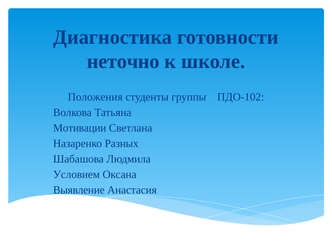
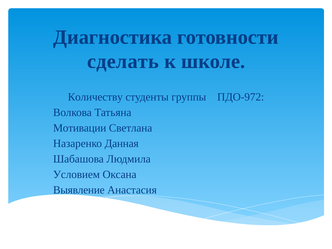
неточно: неточно -> сделать (123, 62)
Положения: Положения -> Количеству (95, 97)
ПДО-102: ПДО-102 -> ПДО-972 (241, 97)
Разных: Разных -> Данная (122, 143)
